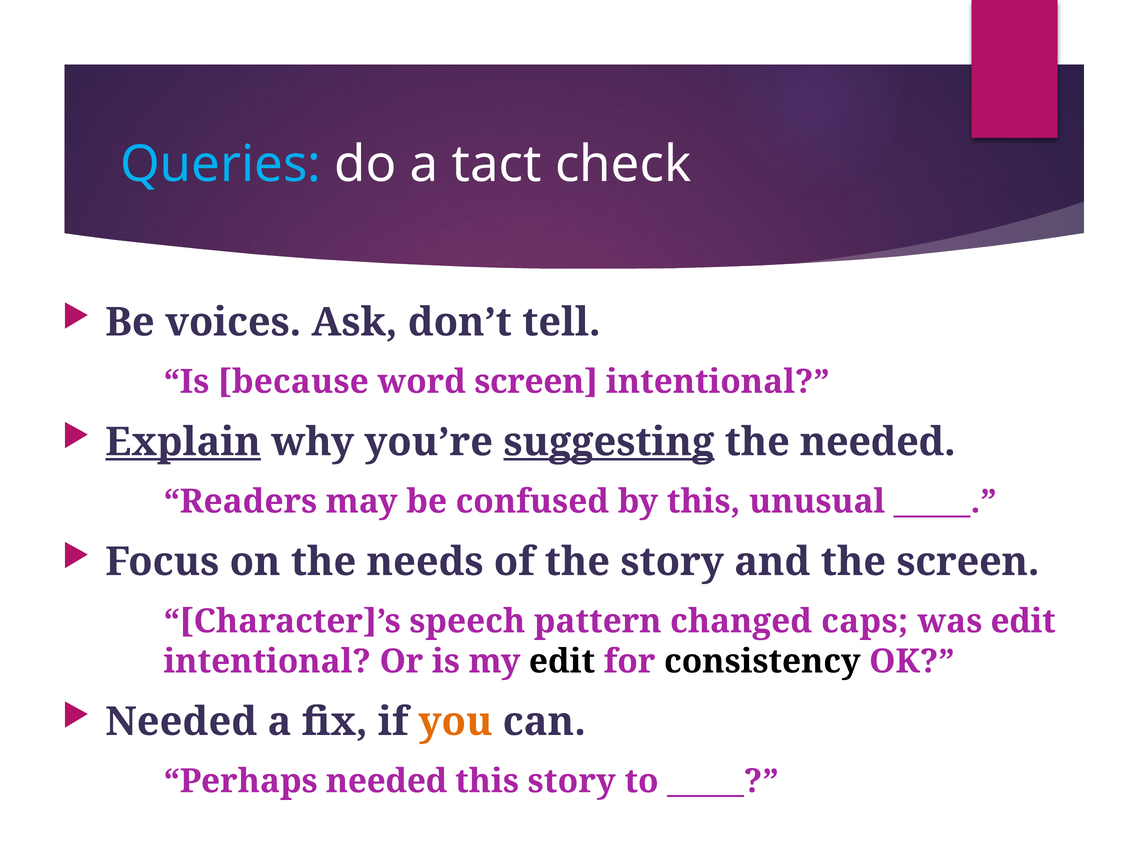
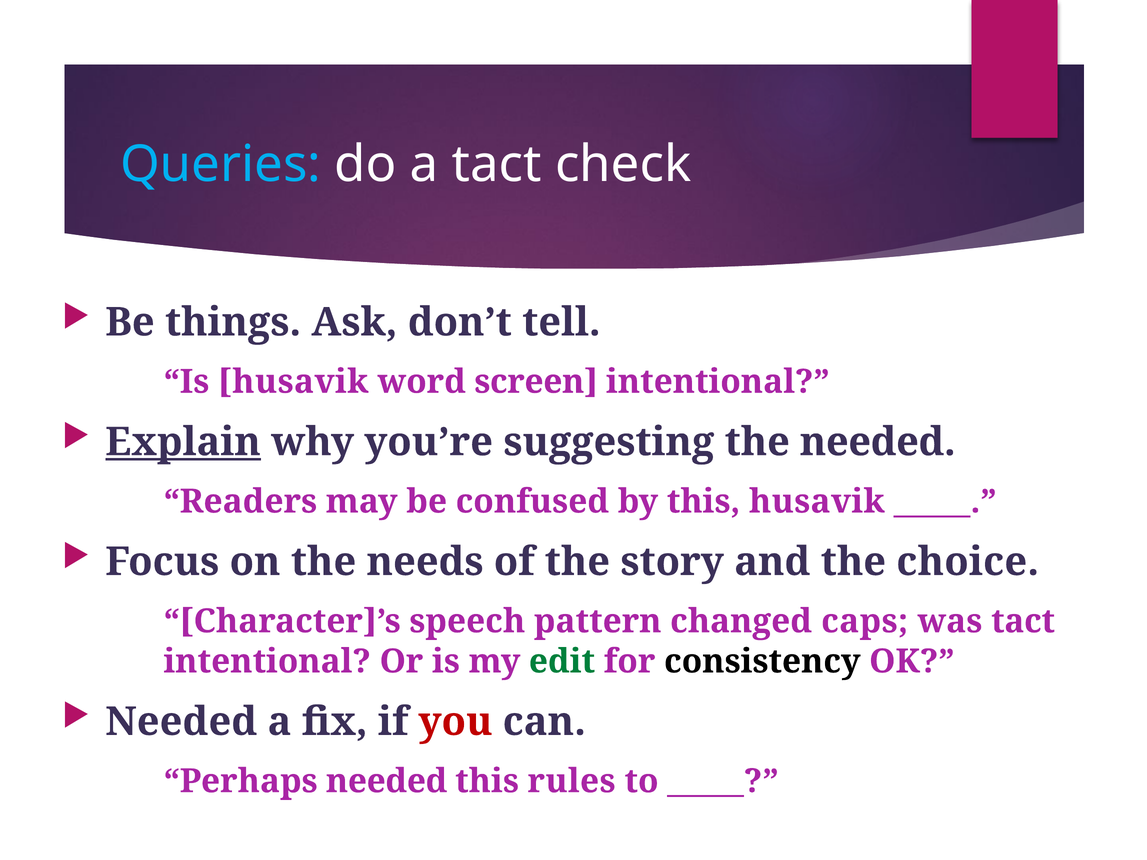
voices: voices -> things (233, 322)
Is because: because -> husavik (293, 382)
suggesting underline: present -> none (609, 442)
this unusual: unusual -> husavik (817, 502)
the screen: screen -> choice (968, 562)
was edit: edit -> tact (1023, 621)
edit colour: black -> green (562, 662)
you colour: orange -> red (455, 722)
this story: story -> rules (571, 781)
